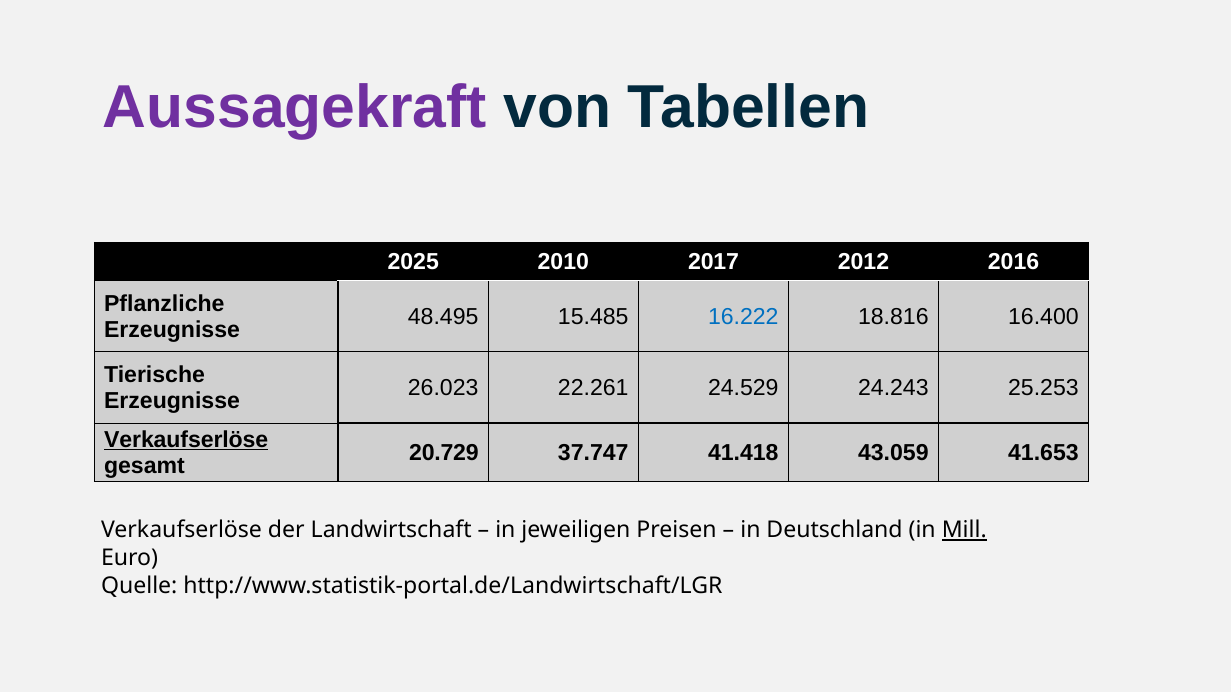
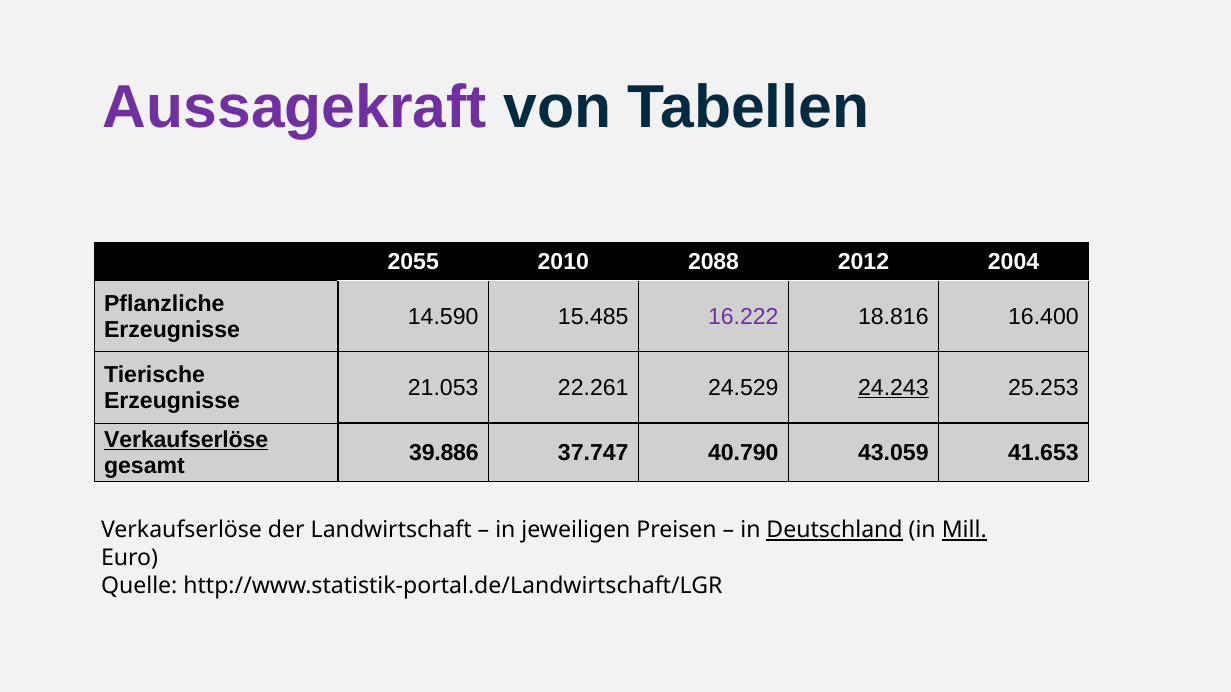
2025: 2025 -> 2055 (413, 262)
2017: 2017 -> 2088 (714, 262)
2016: 2016 -> 2004 (1014, 262)
48.495: 48.495 -> 14.590 (443, 317)
16.222 colour: blue -> purple (743, 317)
26.023: 26.023 -> 21.053 (443, 388)
24.243 underline: none -> present (893, 388)
20.729: 20.729 -> 39.886 (444, 453)
41.418: 41.418 -> 40.790 (743, 453)
Deutschland underline: none -> present (835, 531)
